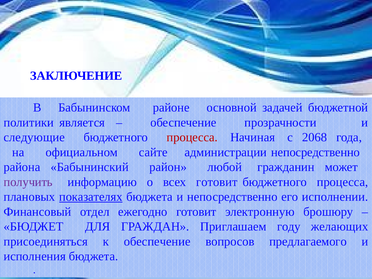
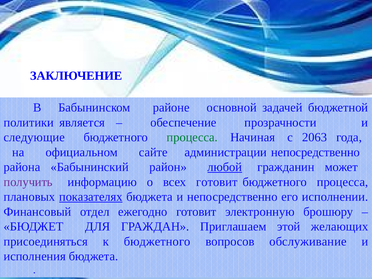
процесса colour: red -> green (192, 137)
2068: 2068 -> 2063 (315, 137)
любой underline: none -> present (225, 167)
году: году -> этой (289, 227)
к обеспечение: обеспечение -> бюджетного (157, 241)
предлагаемого: предлагаемого -> обслуживание (308, 241)
